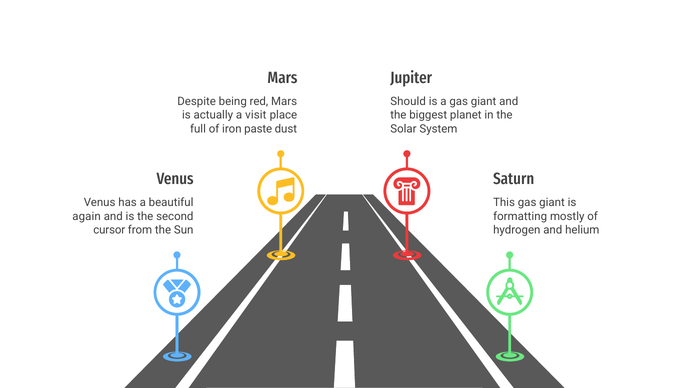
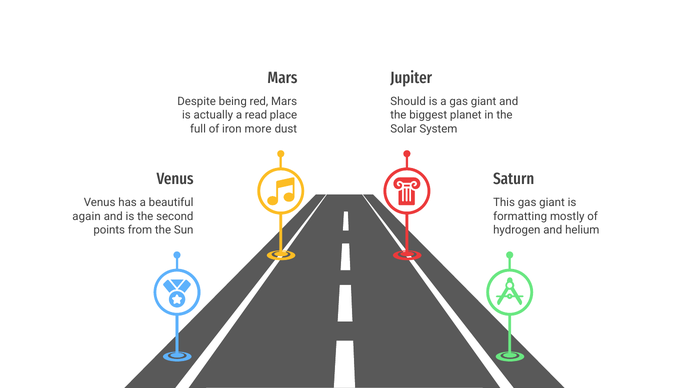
visit: visit -> read (256, 115)
paste: paste -> more (258, 129)
cursor: cursor -> points (109, 230)
